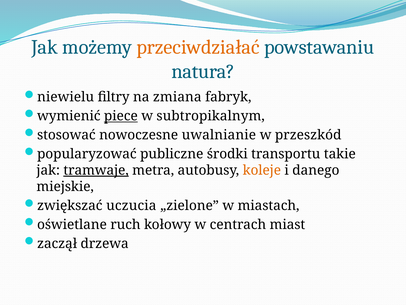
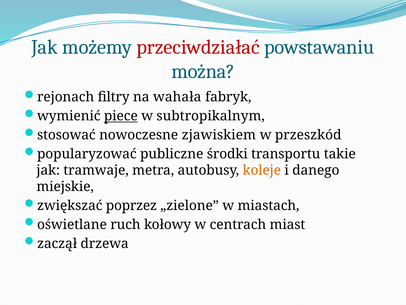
przeciwdziałać colour: orange -> red (198, 47)
natura: natura -> można (203, 71)
niewielu: niewielu -> rejonach (66, 97)
zmiana: zmiana -> wahała (177, 97)
uwalnianie: uwalnianie -> zjawiskiem (219, 135)
tramwaje underline: present -> none (96, 170)
uczucia: uczucia -> poprzez (131, 205)
